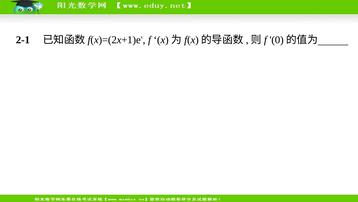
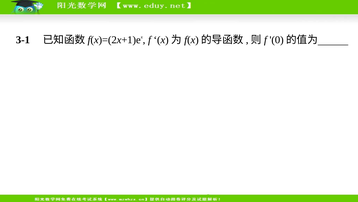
2-1: 2-1 -> 3-1 (23, 40)
